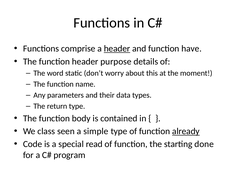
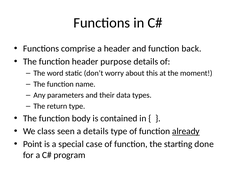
header underline: present -> none (117, 49)
have: have -> back (191, 49)
a simple: simple -> details (96, 131)
Code: Code -> Point (33, 144)
read: read -> case (94, 144)
